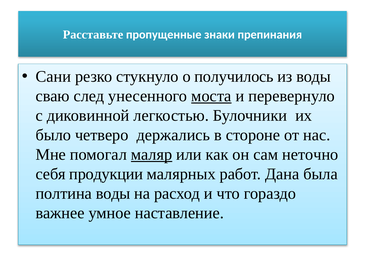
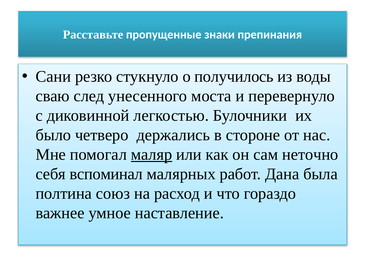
моста underline: present -> none (211, 96)
продукции: продукции -> вспоминал (106, 174)
полтина воды: воды -> союз (113, 193)
